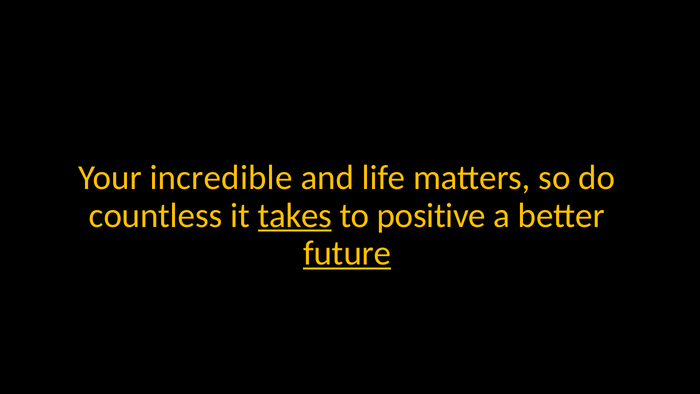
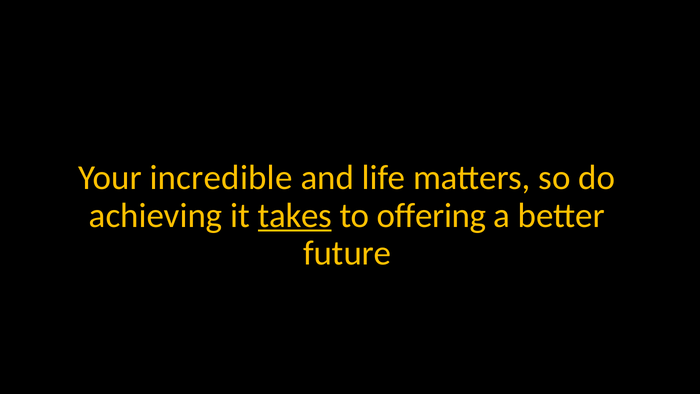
countless: countless -> achieving (156, 215)
positive: positive -> offering (431, 215)
future underline: present -> none (347, 253)
